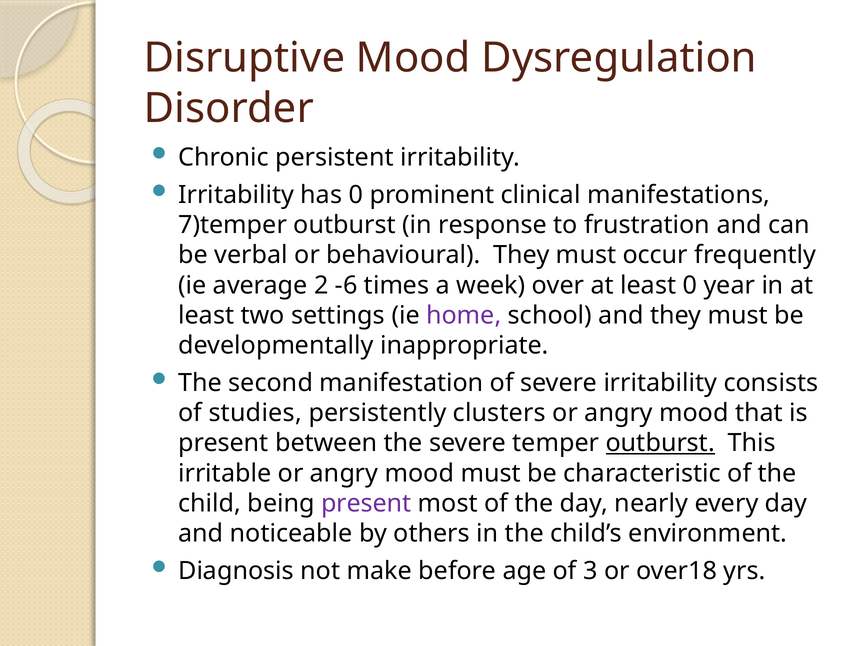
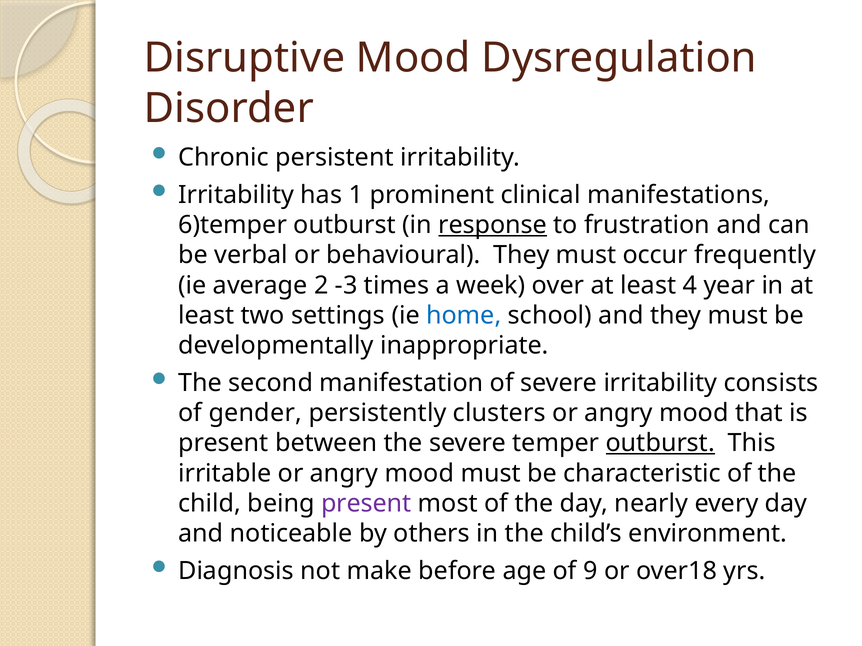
has 0: 0 -> 1 (356, 195)
7)temper: 7)temper -> 6)temper (233, 225)
response underline: none -> present (493, 225)
-6: -6 -> -3 (346, 285)
least 0: 0 -> 4 (690, 285)
home colour: purple -> blue (464, 316)
studies: studies -> gender (255, 413)
3: 3 -> 9 (590, 571)
